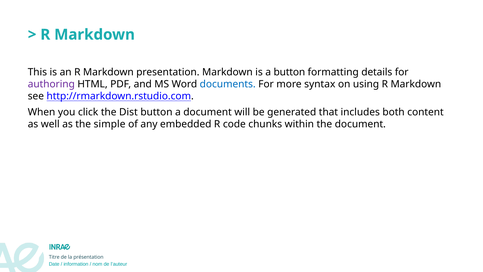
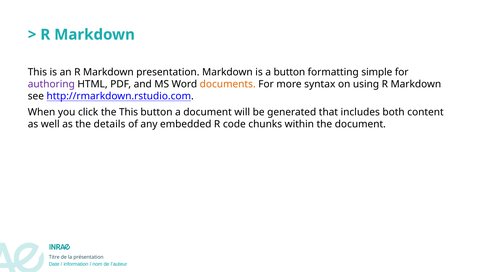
details: details -> simple (377, 72)
documents colour: blue -> orange (228, 84)
the Dist: Dist -> This (129, 112)
simple: simple -> details (110, 124)
